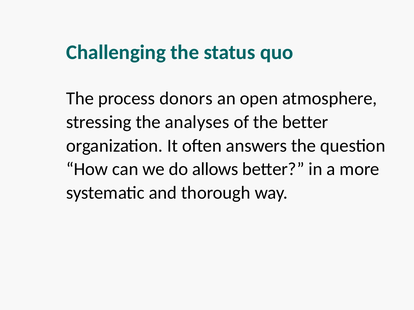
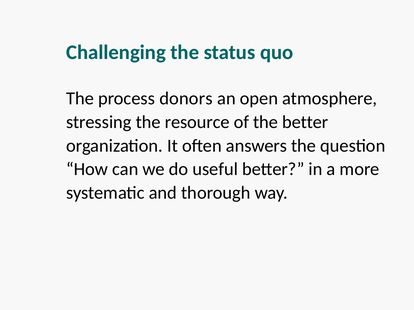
analyses: analyses -> resource (197, 122)
allows: allows -> useful (215, 170)
